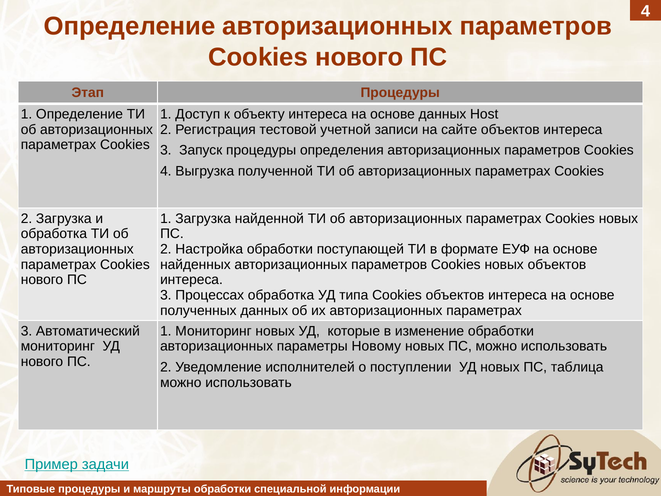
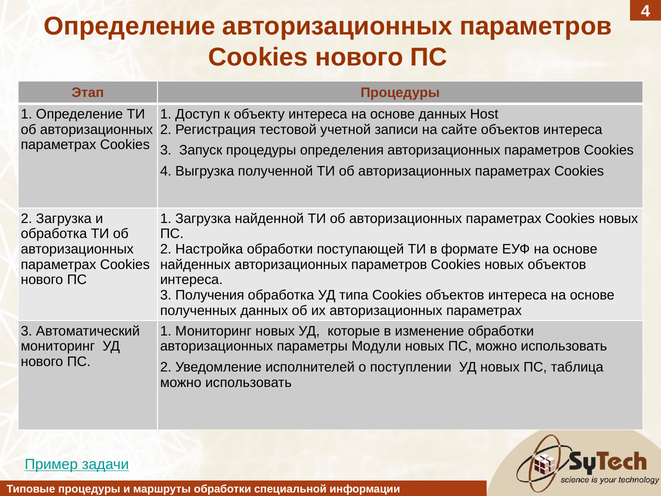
Процессах: Процессах -> Получения (210, 295)
Новому: Новому -> Модули (376, 346)
